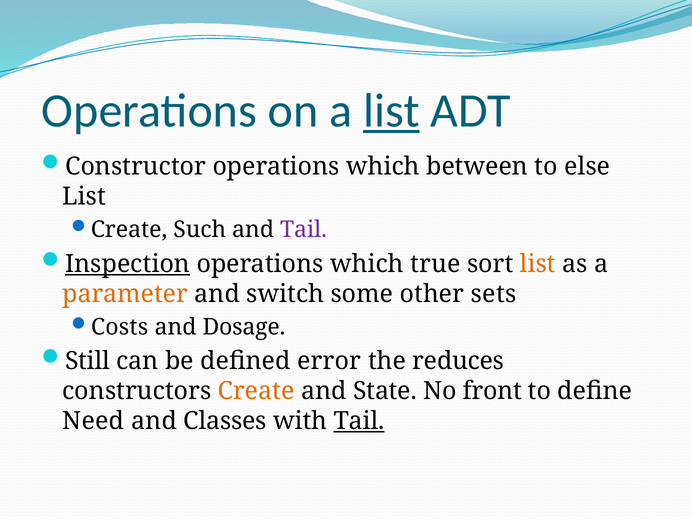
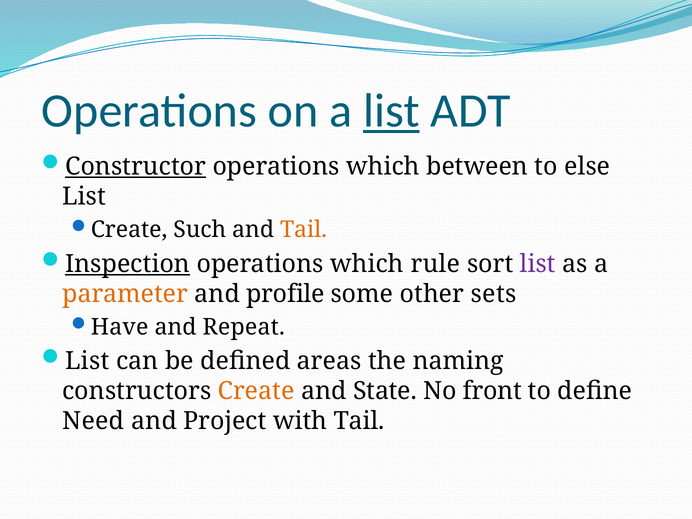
Constructor underline: none -> present (136, 167)
Tail colour: purple -> orange (303, 230)
true: true -> rule (435, 264)
list colour: orange -> purple (538, 264)
switch: switch -> profile (285, 294)
Costs: Costs -> Have (120, 327)
Dosage: Dosage -> Repeat (244, 327)
Still: Still -> List (87, 361)
error: error -> areas (329, 361)
reduces: reduces -> naming (458, 361)
Classes: Classes -> Project (225, 421)
Tail underline: present -> none (359, 421)
